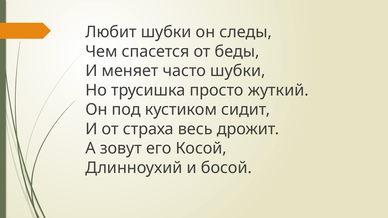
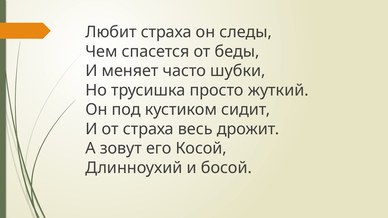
Любит шубки: шубки -> страха (166, 32)
